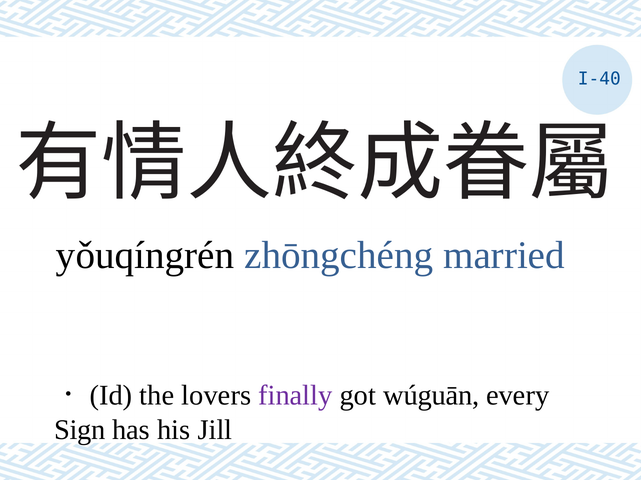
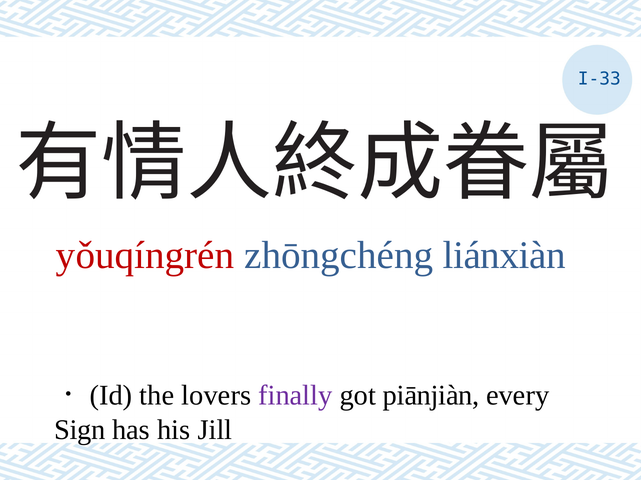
I-40: I-40 -> I-33 (599, 79)
yǒuqíngrén colour: black -> red (145, 256)
married: married -> liánxiàn (504, 256)
wúguān: wúguān -> piānjiàn (431, 396)
